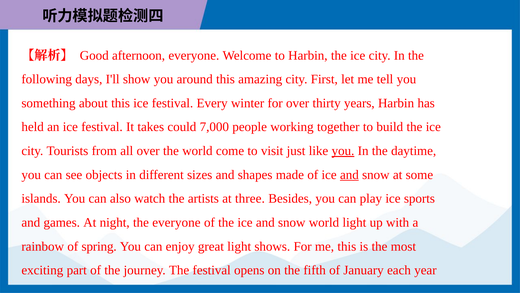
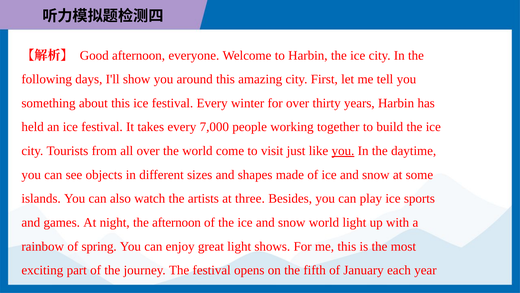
takes could: could -> every (182, 127)
and underline: present -> none (349, 174)
the everyone: everyone -> afternoon (177, 222)
